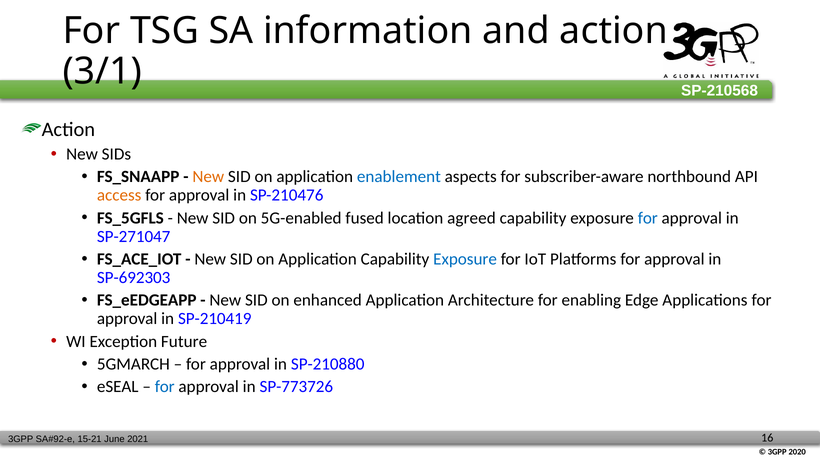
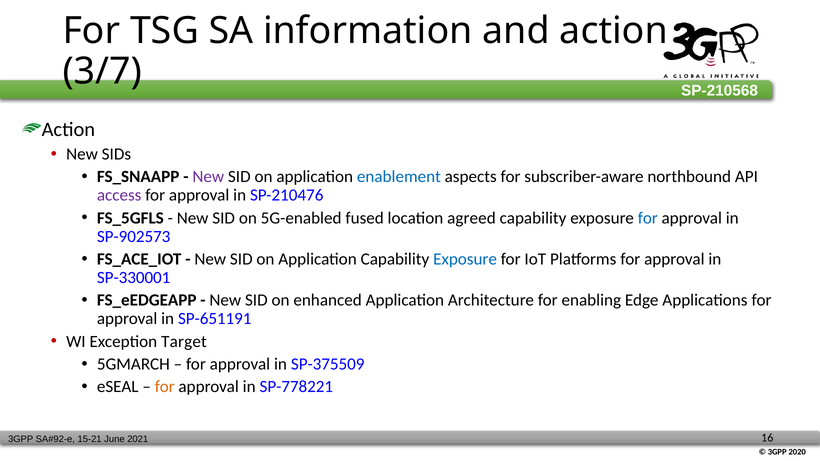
3/1: 3/1 -> 3/7 (102, 71)
New colour: orange -> purple (208, 177)
access colour: orange -> purple (119, 195)
SP-271047: SP-271047 -> SP-902573 (134, 237)
SP-692303: SP-692303 -> SP-330001 (134, 278)
SP-210419: SP-210419 -> SP-651191 (215, 319)
Future: Future -> Target (184, 342)
SP-210880: SP-210880 -> SP-375509 (328, 364)
for colour: blue -> orange (165, 387)
SP-773726: SP-773726 -> SP-778221 (296, 387)
